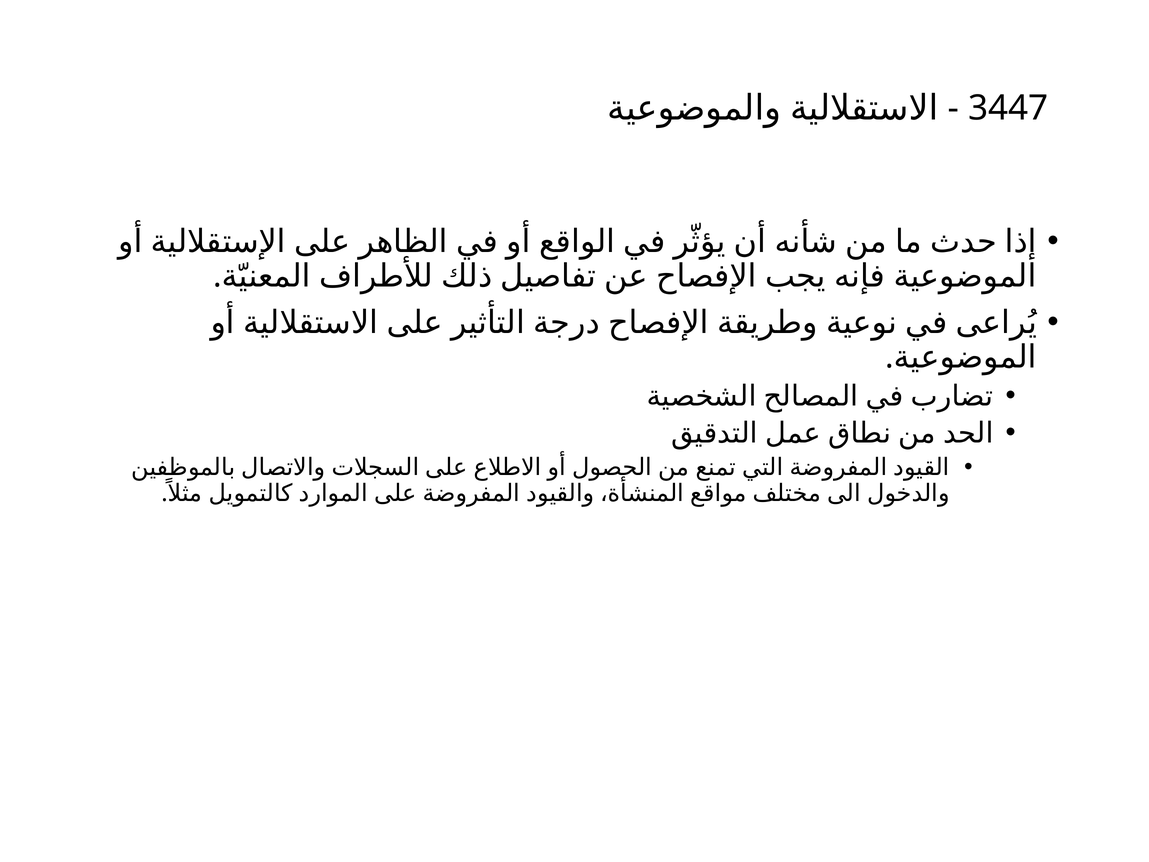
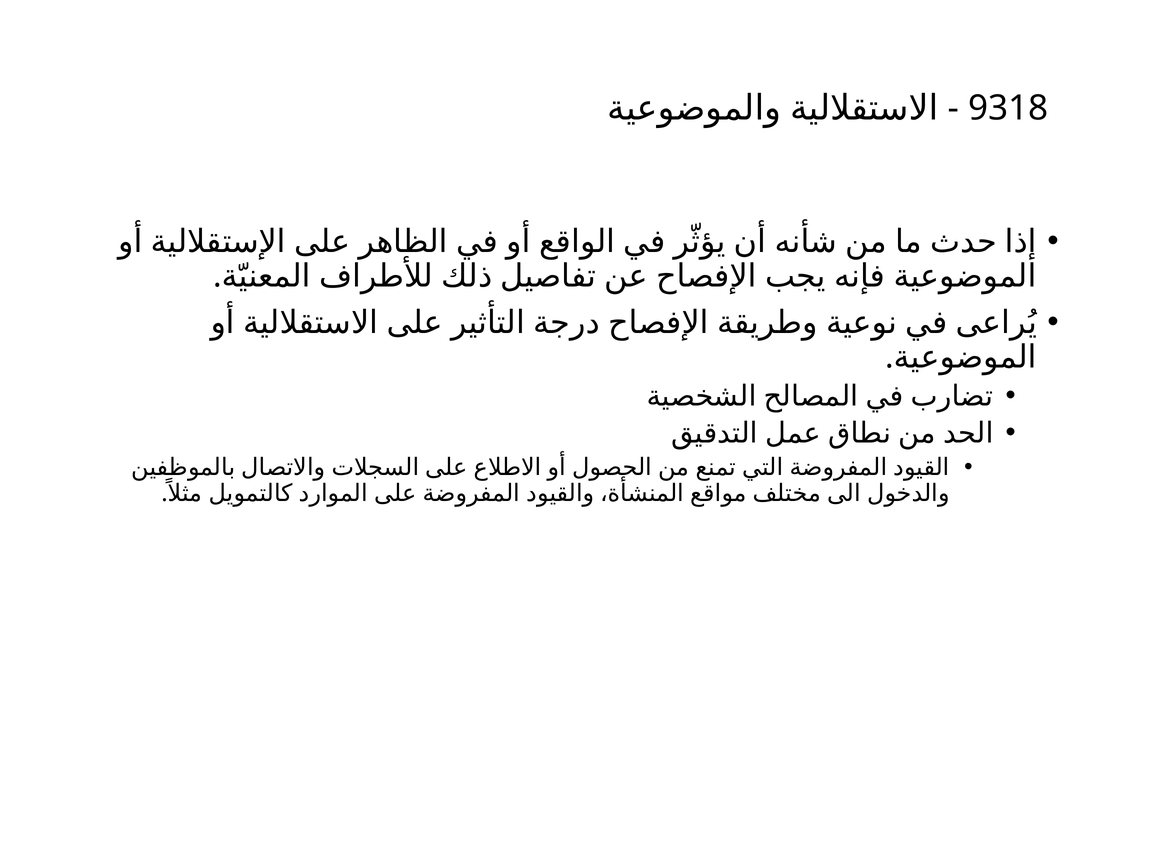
3447: 3447 -> 9318 (1008, 108)
